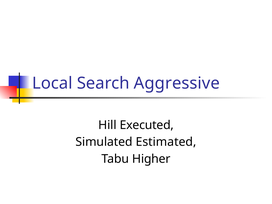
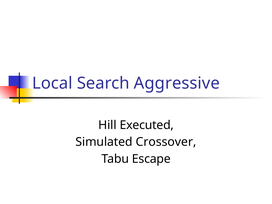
Estimated: Estimated -> Crossover (166, 142)
Higher: Higher -> Escape (151, 159)
